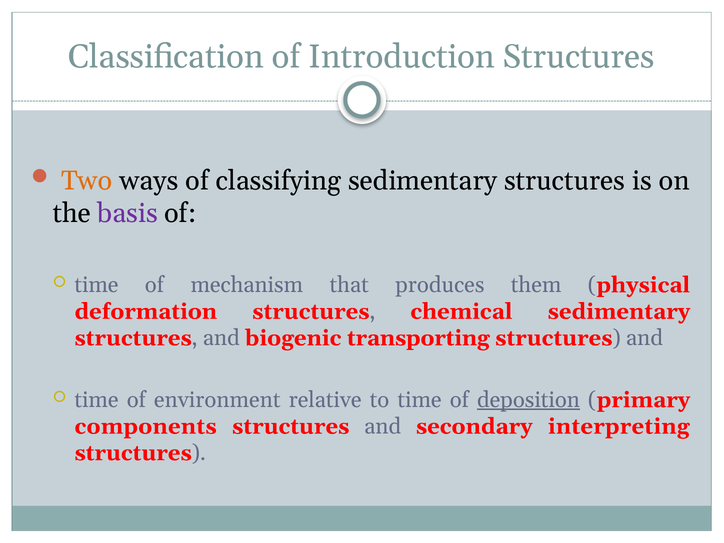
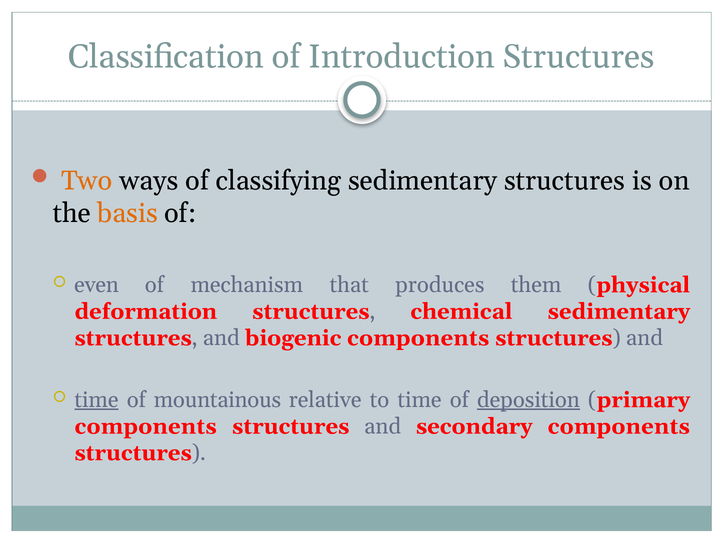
basis colour: purple -> orange (128, 213)
time: time -> even (97, 285)
biogenic transporting: transporting -> components (418, 338)
time underline: none -> present (97, 400)
environment: environment -> mountainous (217, 400)
secondary interpreting: interpreting -> components (619, 426)
